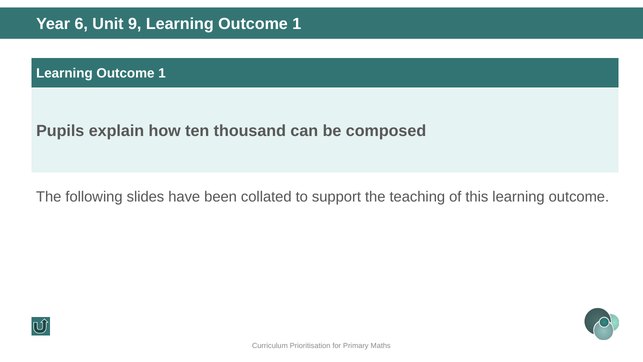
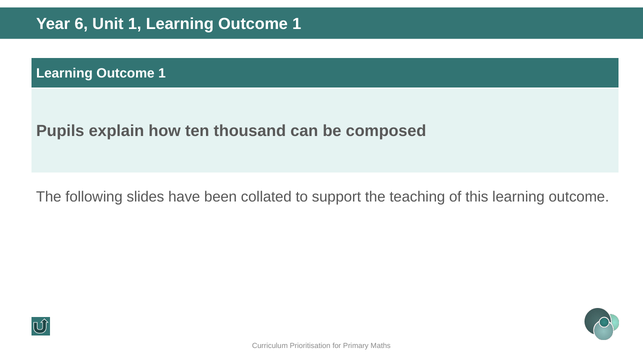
Unit 9: 9 -> 1 (135, 24)
